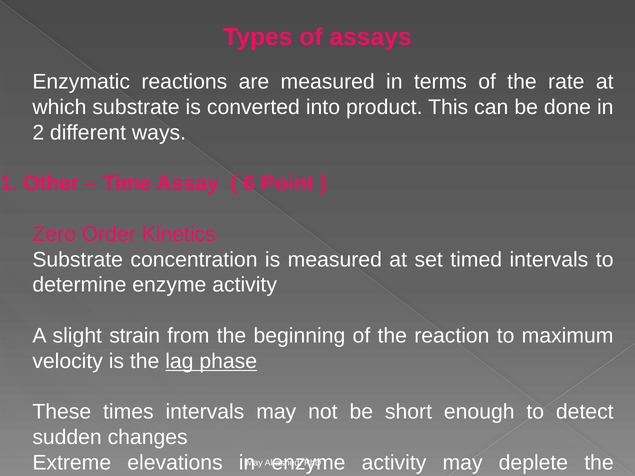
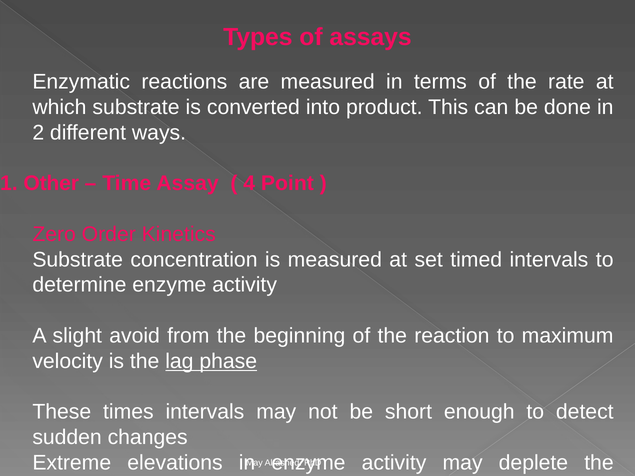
6: 6 -> 4 (249, 183)
strain: strain -> avoid (135, 336)
